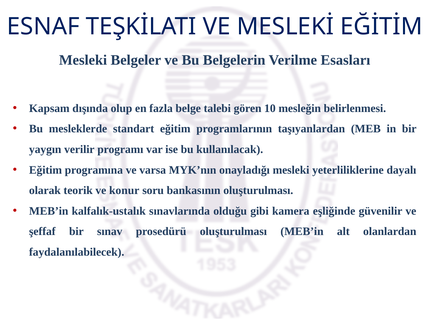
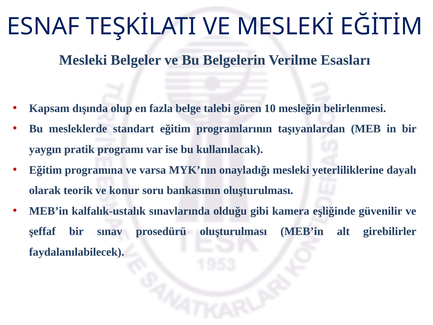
verilir: verilir -> pratik (79, 149)
olanlardan: olanlardan -> girebilirler (390, 231)
